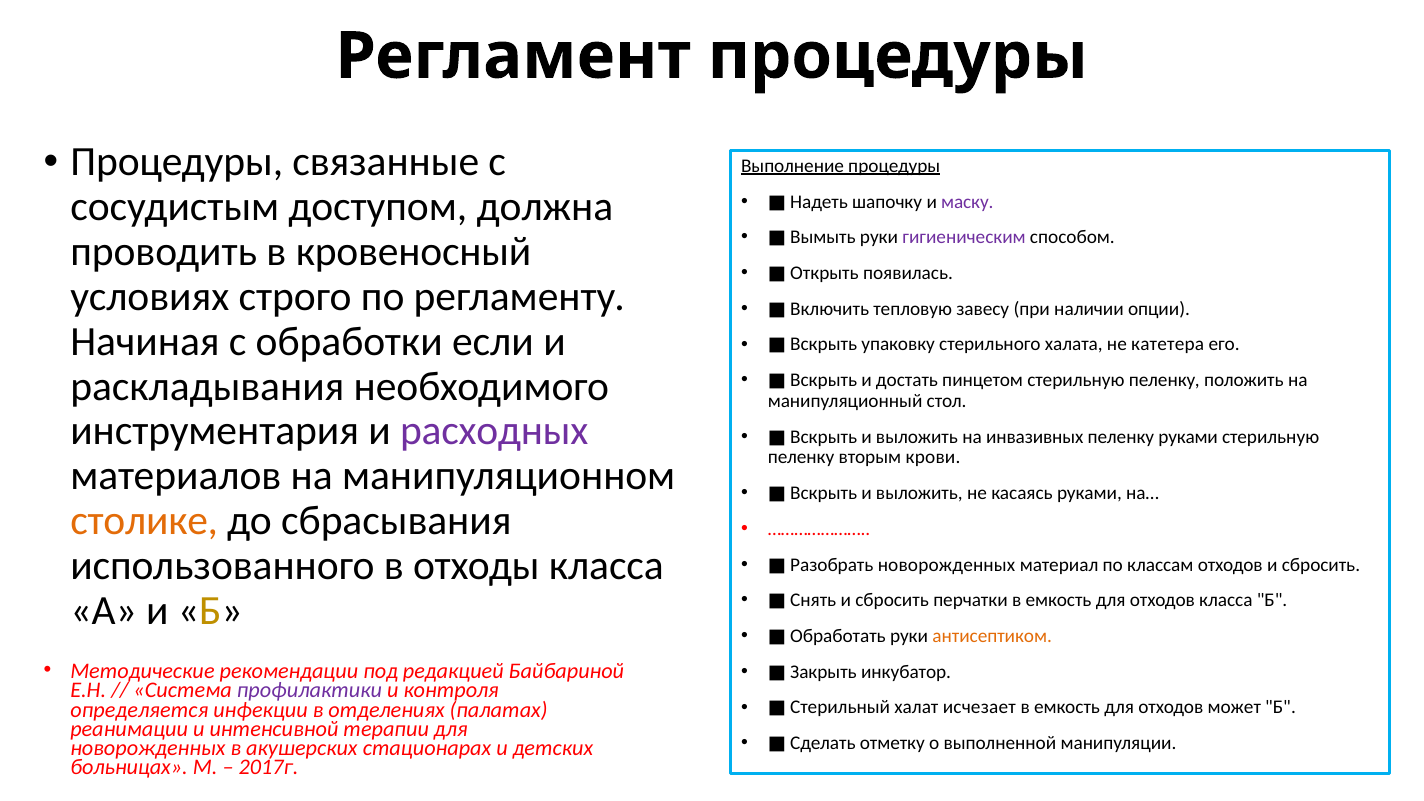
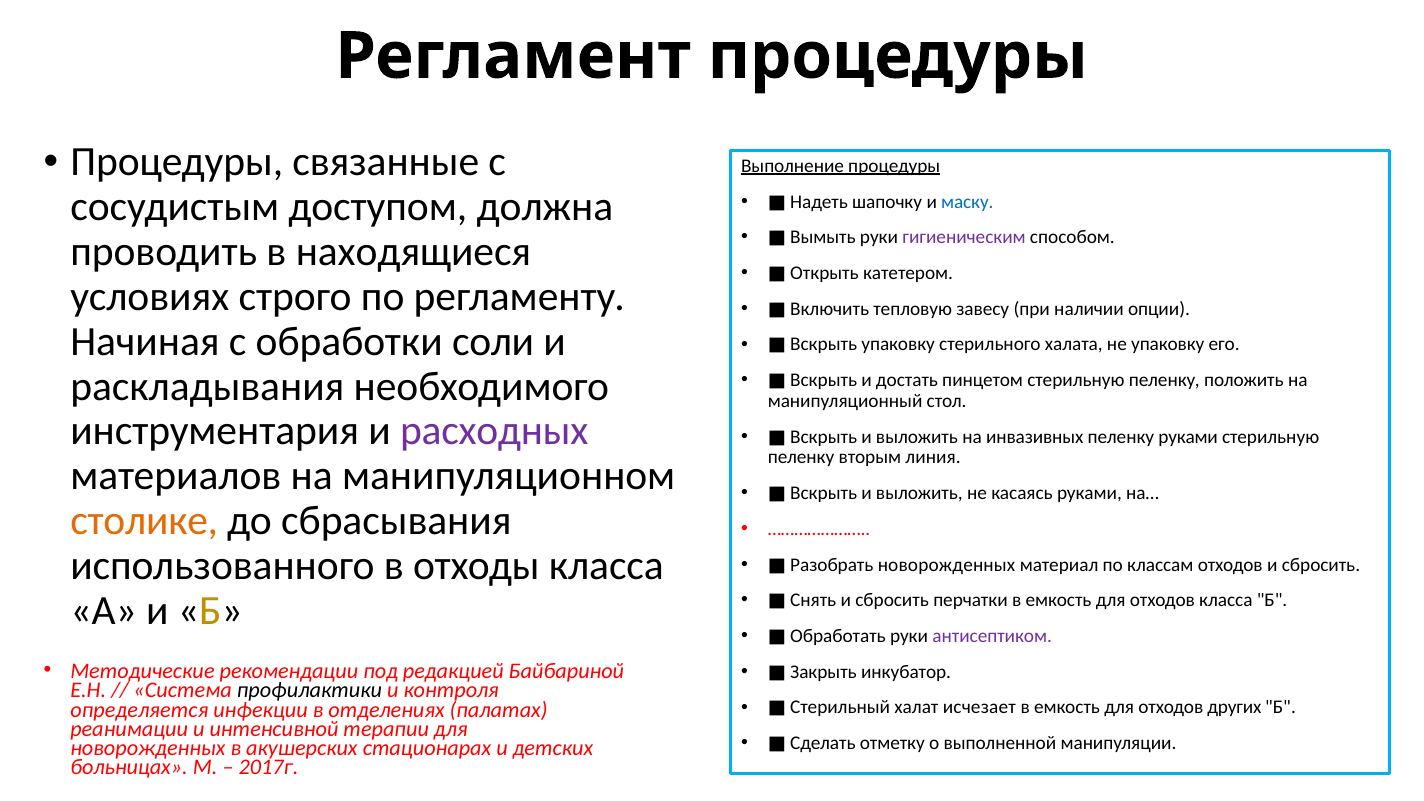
маску colour: purple -> blue (967, 202)
кровеносный: кровеносный -> находящиеся (413, 252)
появилась: появилась -> катетером (908, 273)
если: если -> соли (493, 342)
не катетера: катетера -> упаковку (1168, 344)
крови: крови -> линия (933, 458)
антисептиком colour: orange -> purple (992, 636)
профилактики colour: purple -> black (309, 691)
может: может -> других (1234, 707)
